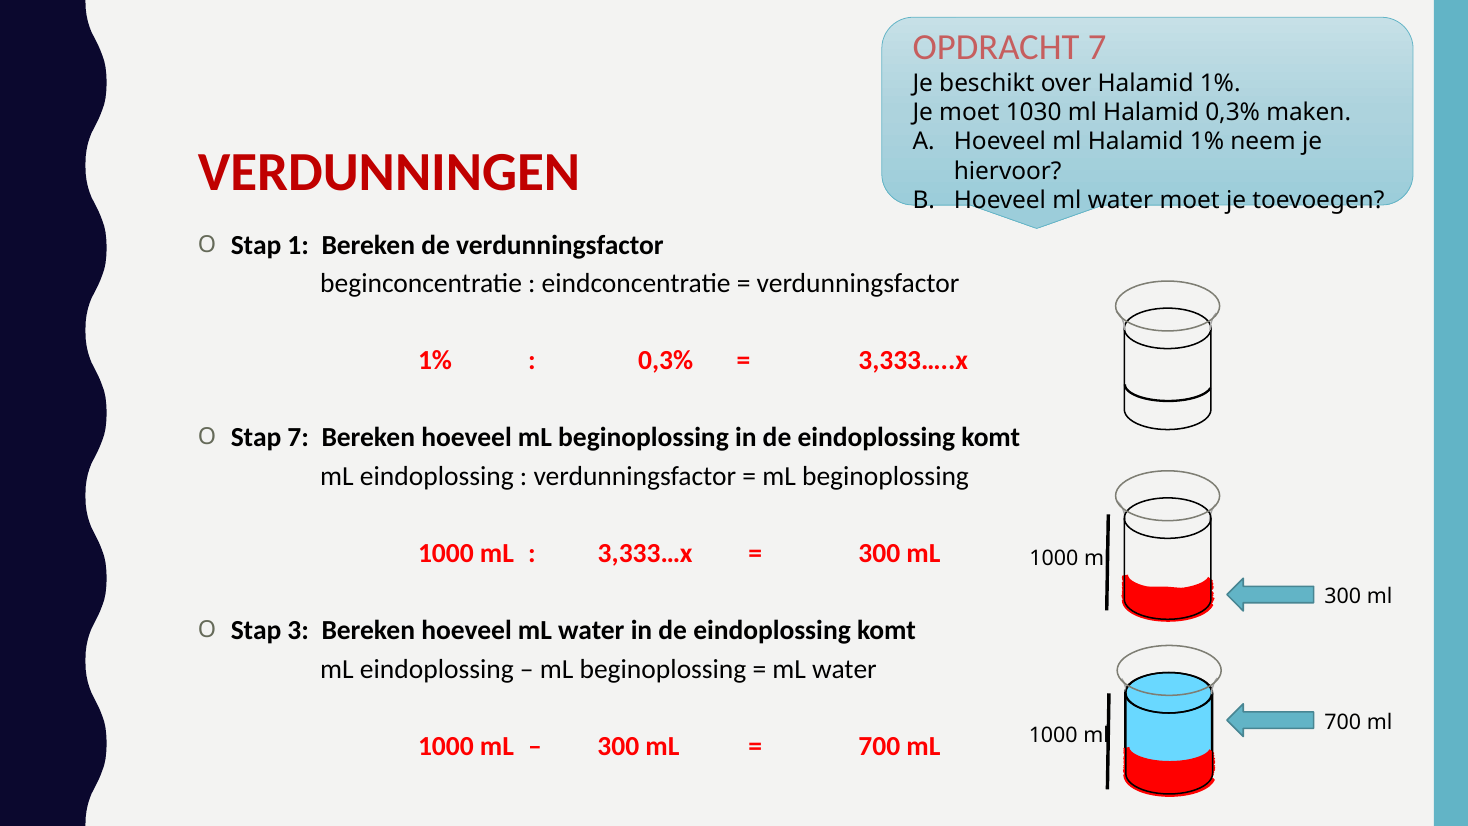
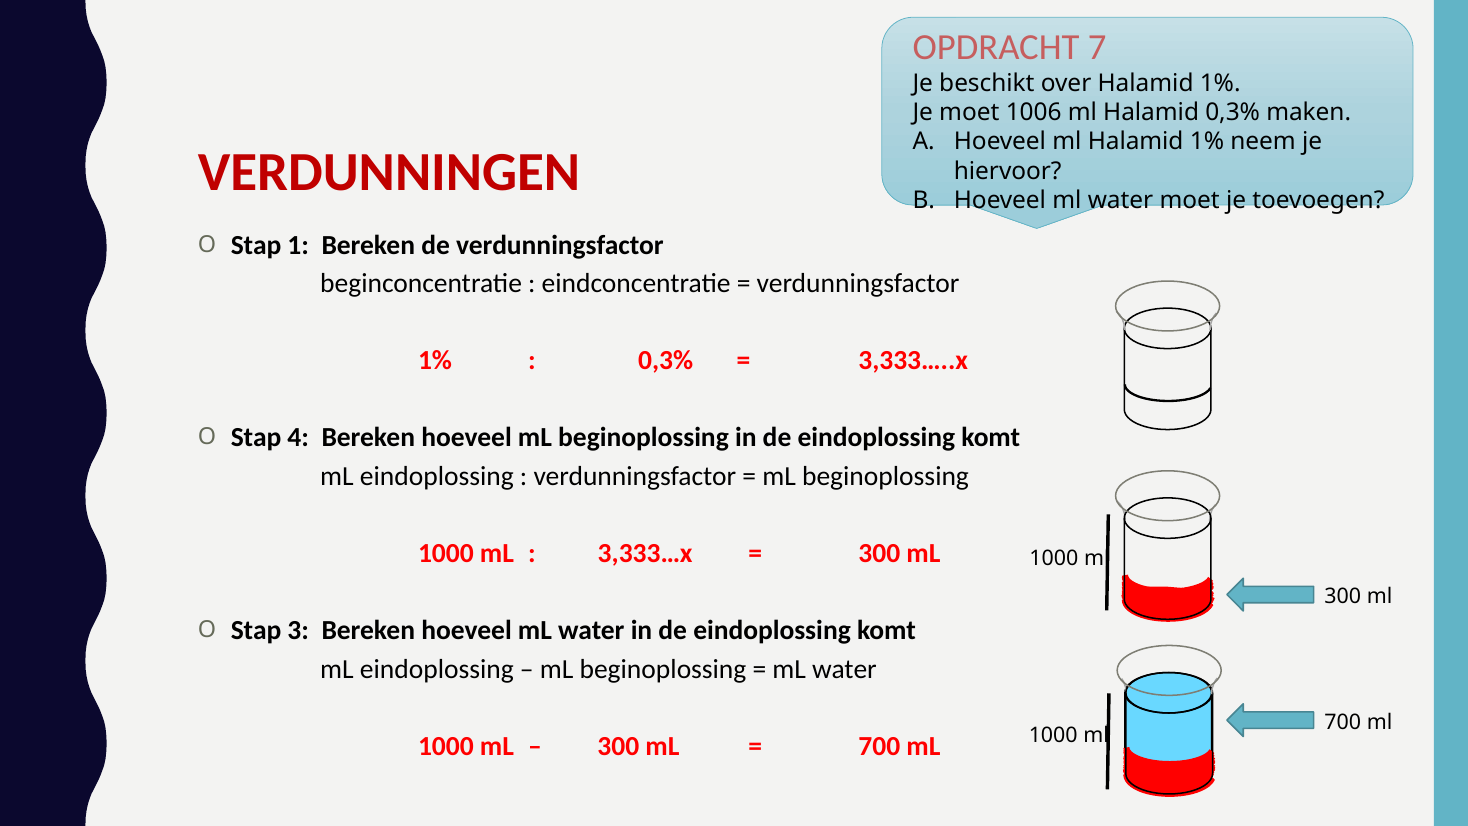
1030: 1030 -> 1006 (1034, 112)
Stap 7: 7 -> 4 (298, 438)
